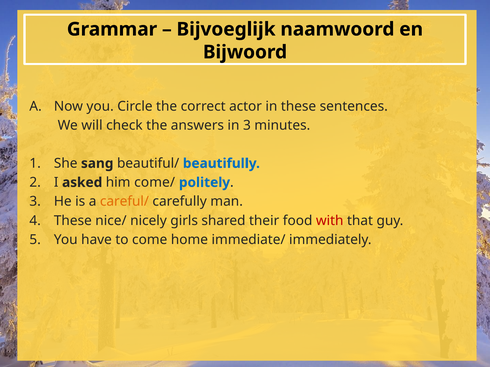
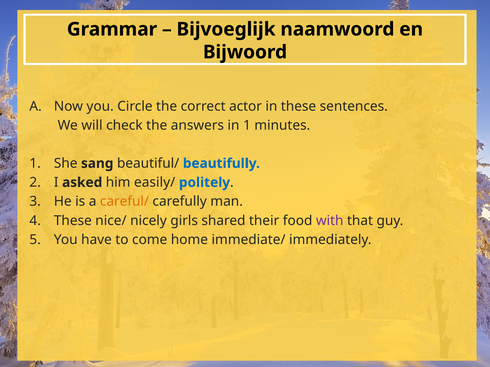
in 3: 3 -> 1 (247, 125)
come/: come/ -> easily/ (155, 183)
with colour: red -> purple (330, 221)
